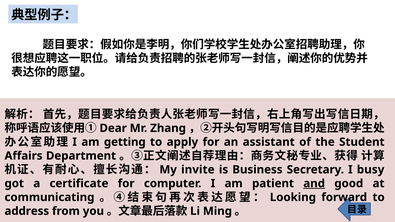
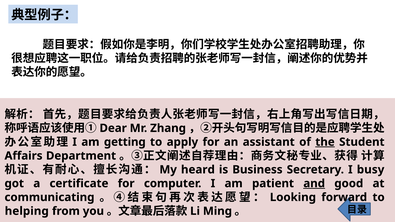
the underline: none -> present (325, 142)
invite: invite -> heard (198, 170)
address: address -> helping (27, 211)
